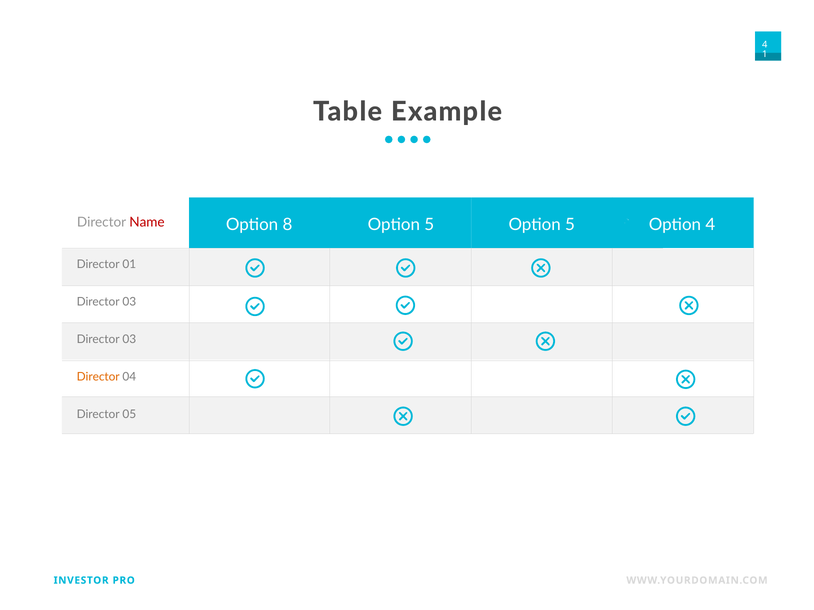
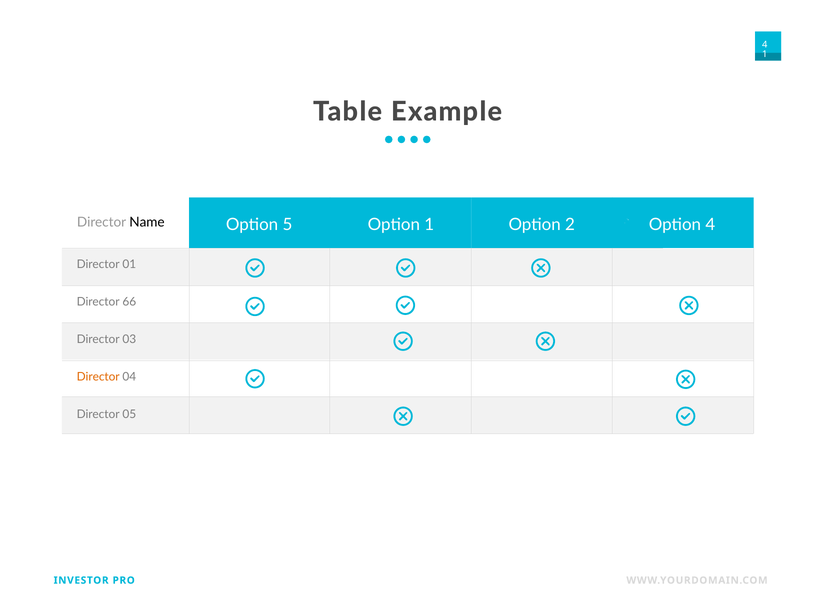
Name colour: red -> black (147, 222)
8: 8 -> 5 (287, 225)
5: 5 -> 1 (429, 225)
5: 5 -> 2 (570, 225)
03: 03 -> 66 (129, 302)
